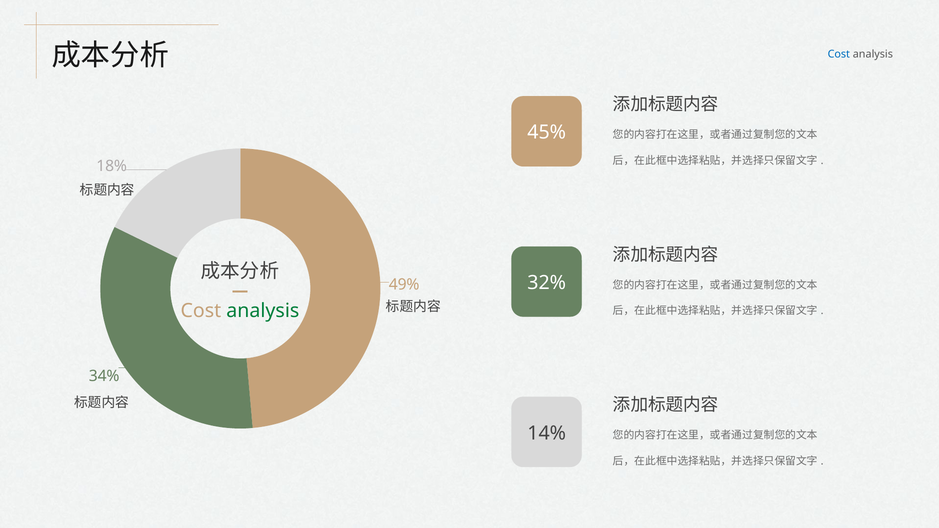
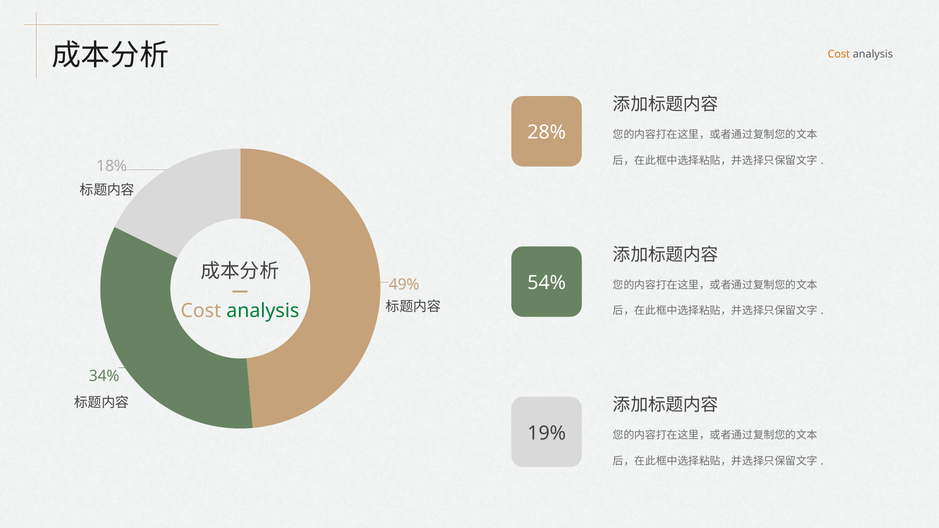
Cost colour: blue -> orange (839, 54)
45%: 45% -> 28% (547, 133)
32%: 32% -> 54% (547, 283)
14%: 14% -> 19% (547, 433)
